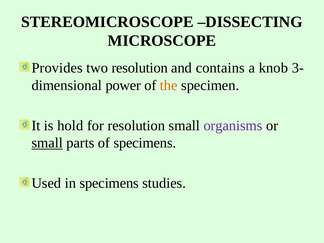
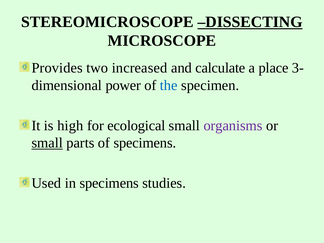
DISSECTING underline: none -> present (250, 22)
two resolution: resolution -> increased (140, 68)
contains: contains -> calculate (220, 68)
knob: knob -> place (274, 68)
the colour: orange -> blue (169, 85)
hold: hold -> high (70, 126)
for resolution: resolution -> ecological (136, 126)
